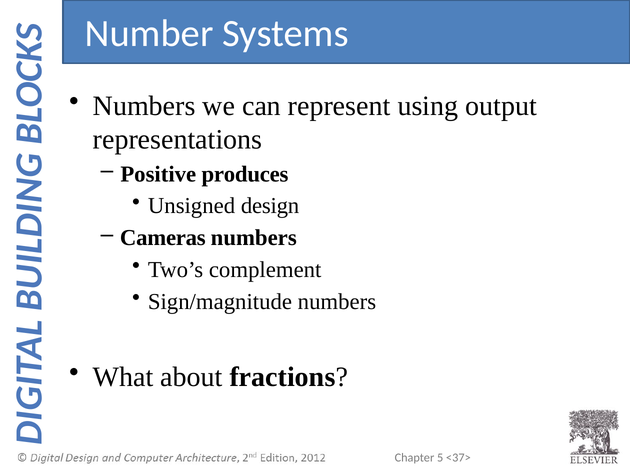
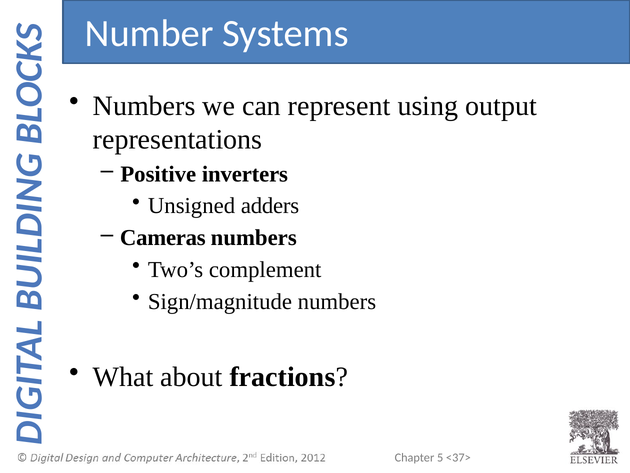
produces: produces -> inverters (245, 174)
design: design -> adders (270, 206)
